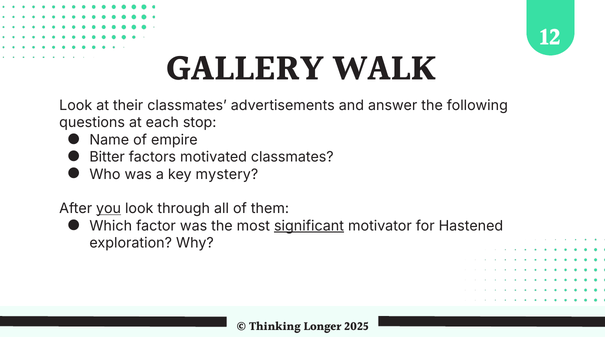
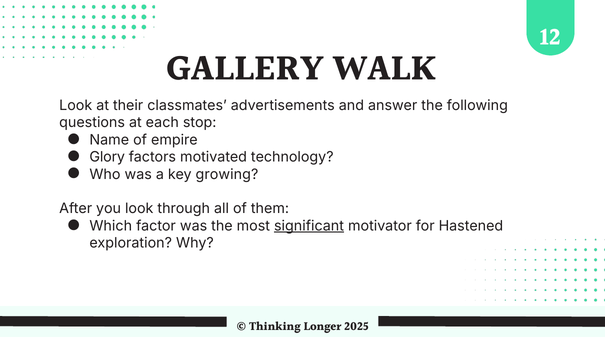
Bitter: Bitter -> Glory (107, 157)
motivated classmates: classmates -> technology (292, 157)
mystery: mystery -> growing (227, 174)
you underline: present -> none (109, 208)
